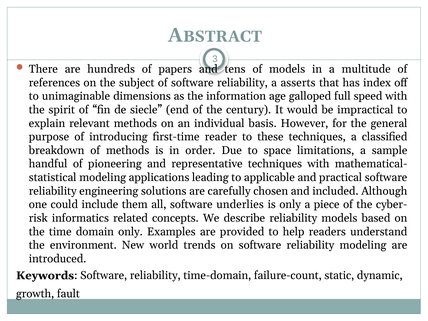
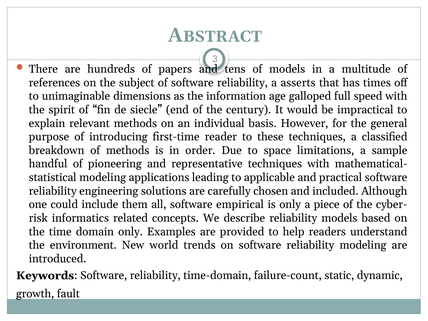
index: index -> times (377, 83)
underlies: underlies -> empirical (240, 205)
